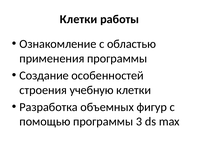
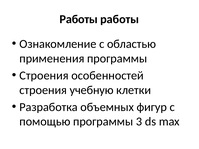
Клетки: Клетки -> Работы (79, 19)
Создание: Создание -> Строения (44, 76)
